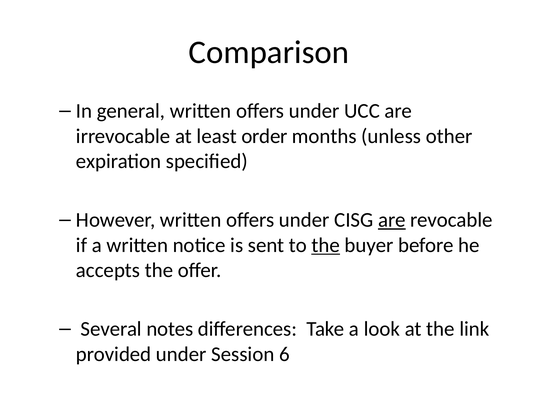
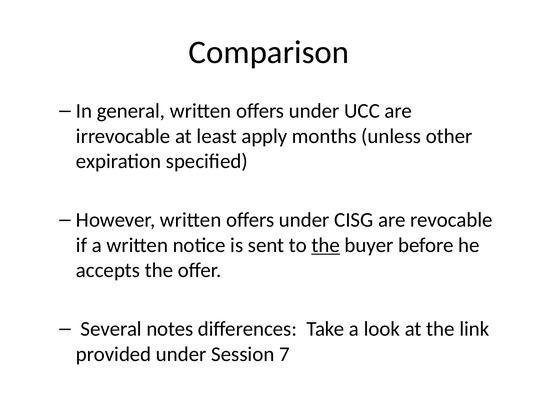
order: order -> apply (264, 136)
are underline: present -> none (392, 220)
6: 6 -> 7 (284, 354)
